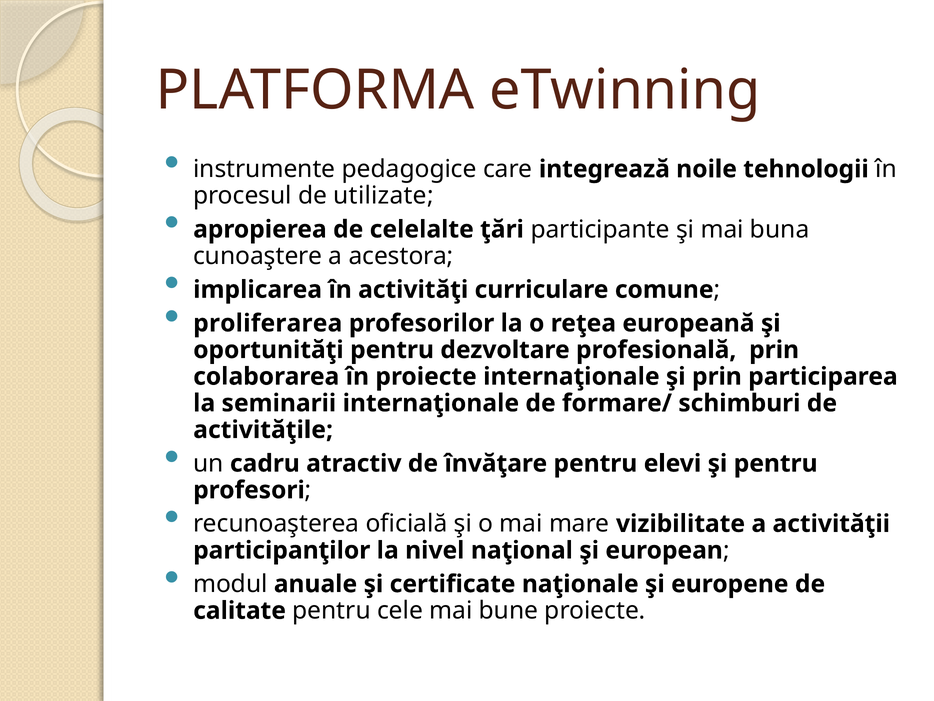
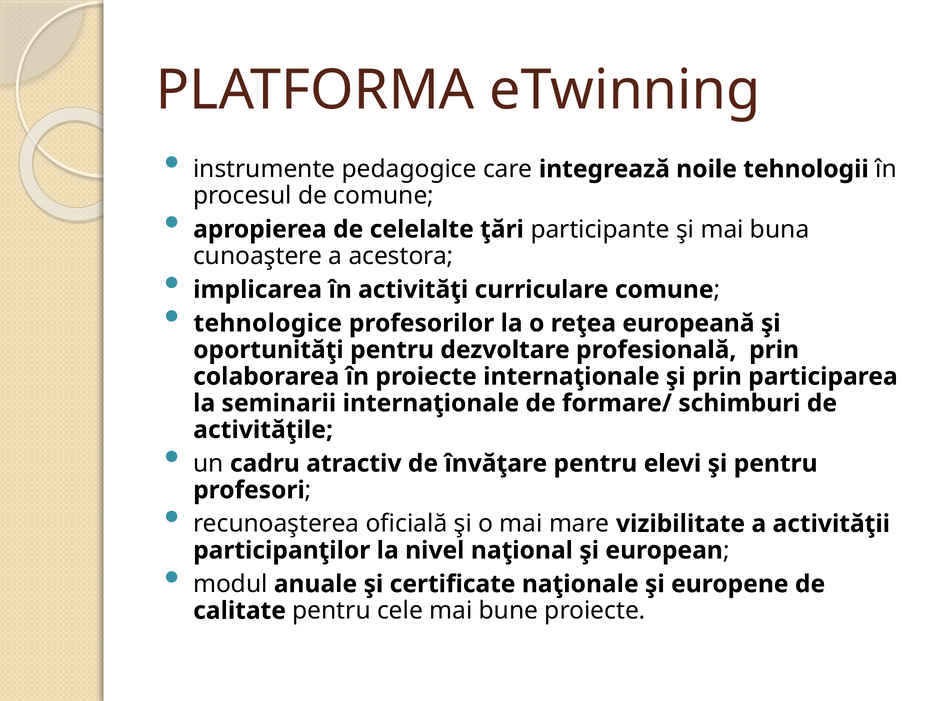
de utilizate: utilizate -> comune (384, 196)
proliferarea: proliferarea -> tehnologice (268, 323)
